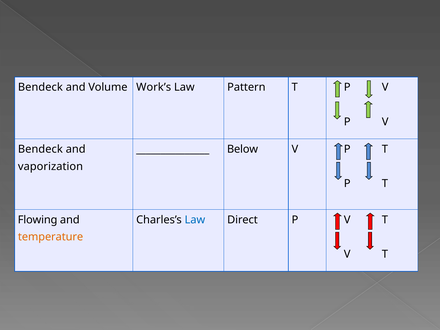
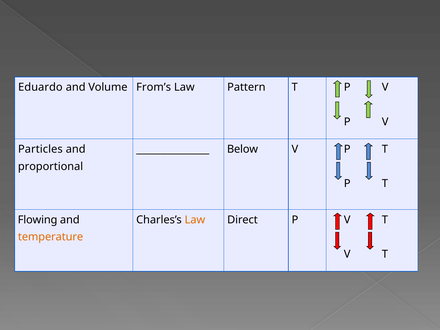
Bendeck: Bendeck -> Eduardo (40, 87)
Work’s: Work’s -> From’s (154, 87)
Bendeck: Bendeck -> Particles (40, 149)
vaporization: vaporization -> proportional (51, 166)
Law colour: blue -> orange (195, 220)
